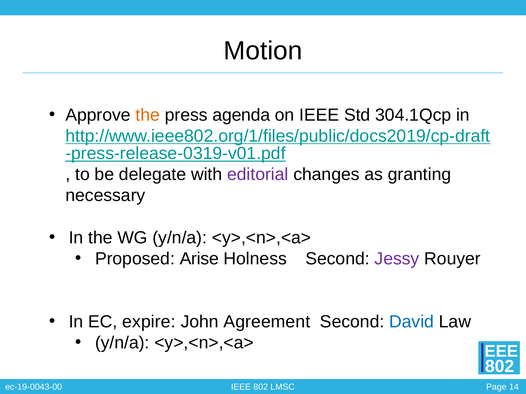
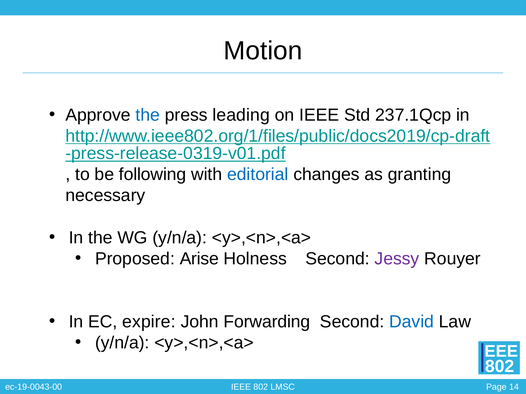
the colour: orange -> blue (148, 115)
agenda: agenda -> leading (241, 115)
304.1Qcp: 304.1Qcp -> 237.1Qcp (413, 115)
delegate: delegate -> following (153, 175)
editorial colour: purple -> blue (258, 175)
Agreement: Agreement -> Forwarding (267, 322)
